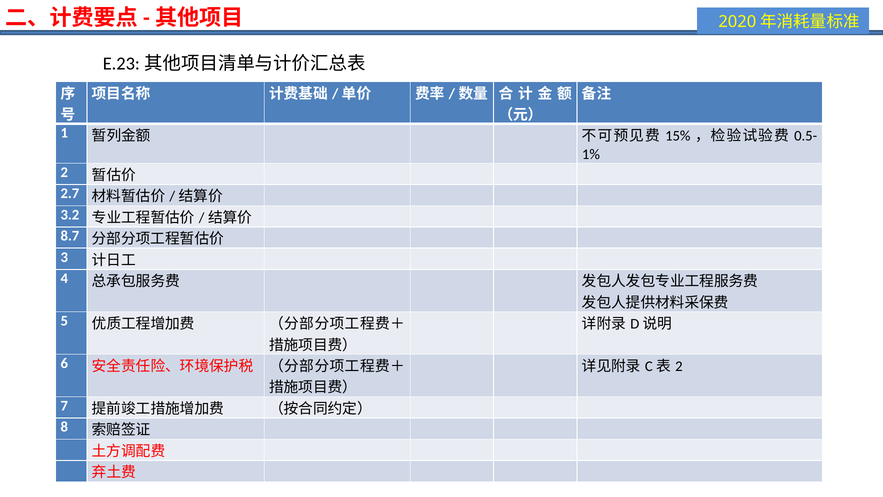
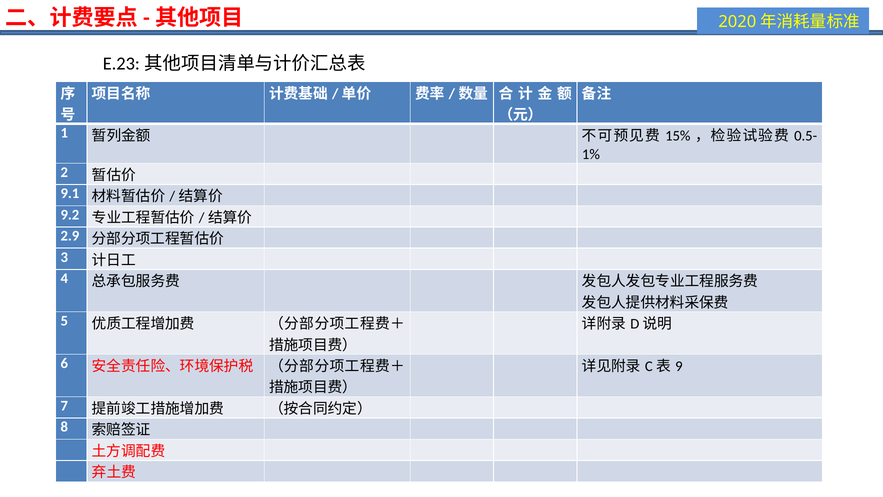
2.7: 2.7 -> 9.1 (70, 193)
3.2: 3.2 -> 9.2 (70, 215)
8.7: 8.7 -> 2.9 (70, 236)
2: 2 -> 9 (679, 366)
